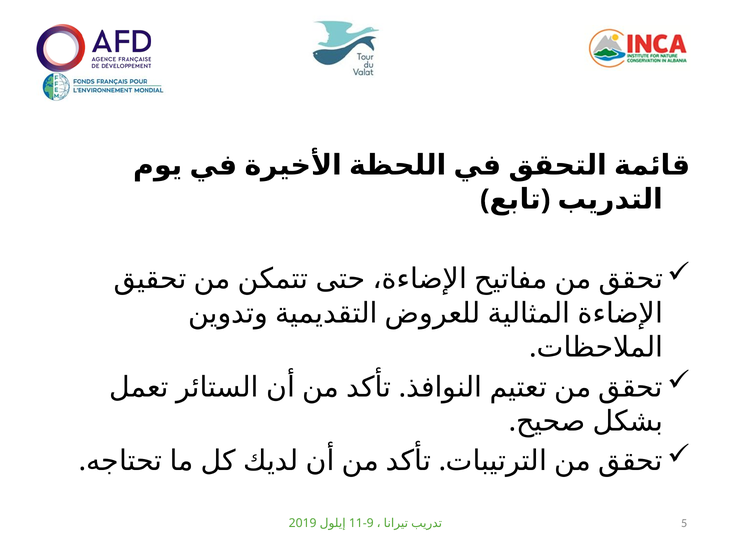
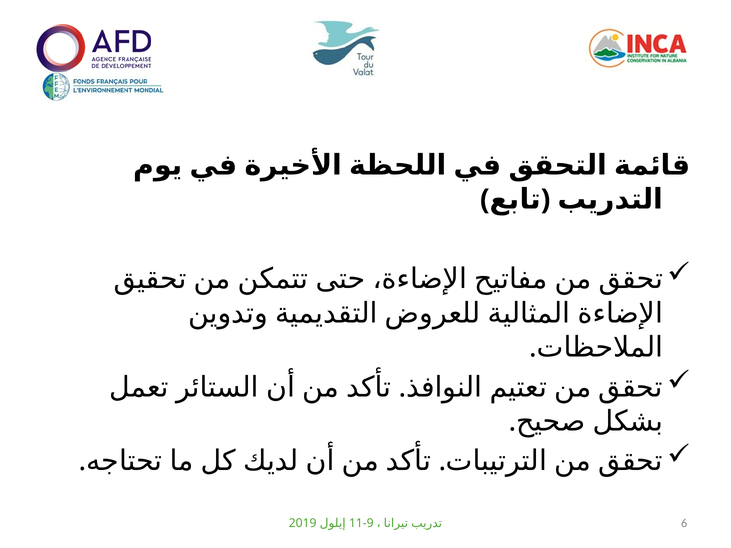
5: 5 -> 6 (684, 523)
